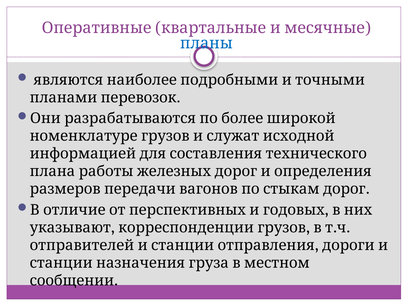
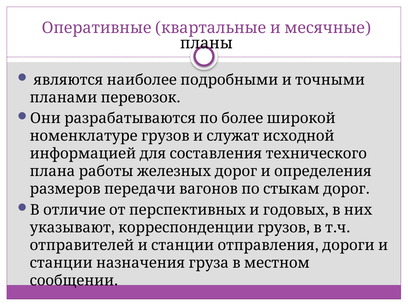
планы colour: blue -> black (206, 43)
